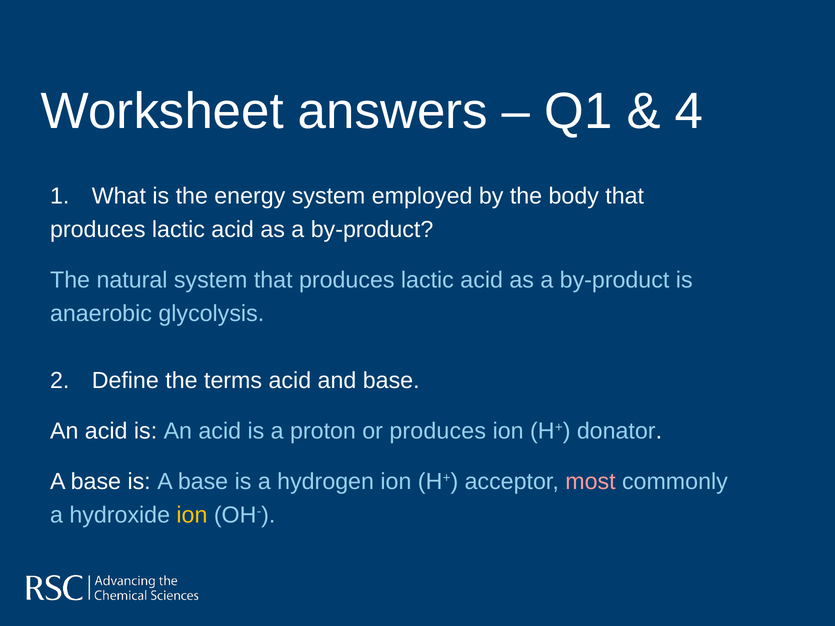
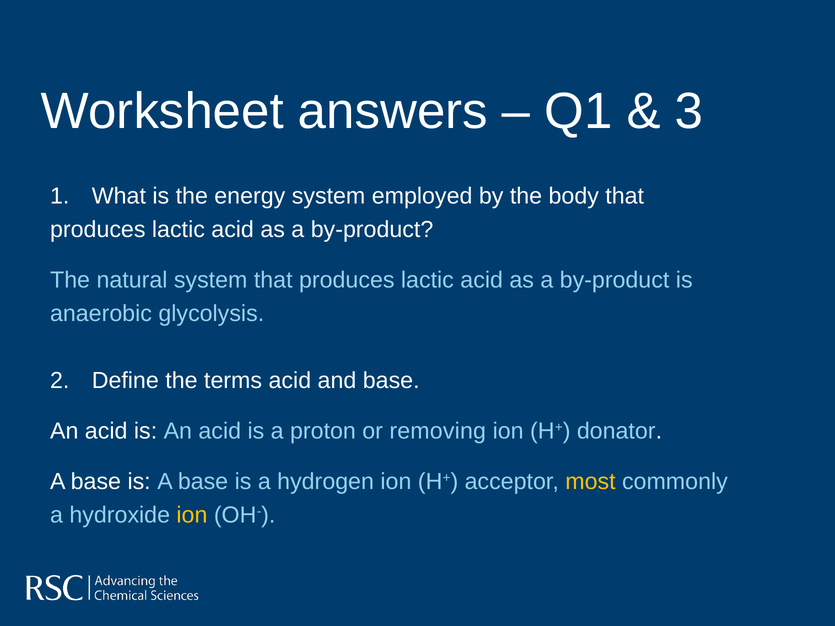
4: 4 -> 3 (689, 112)
or produces: produces -> removing (438, 431)
most colour: pink -> yellow (590, 482)
